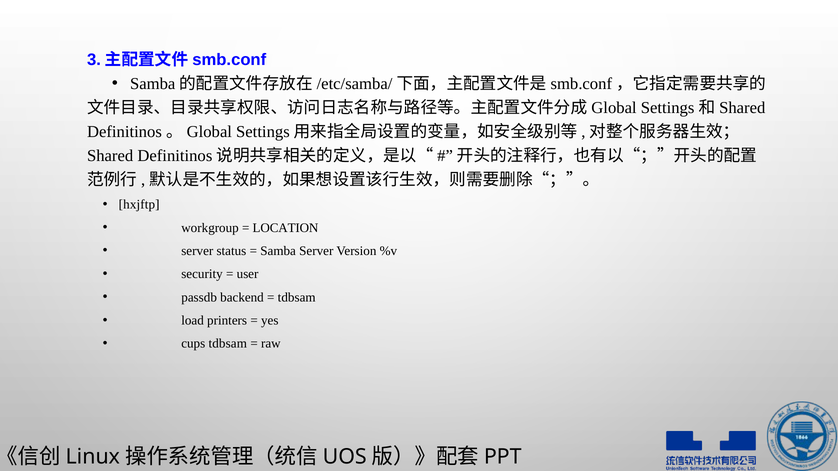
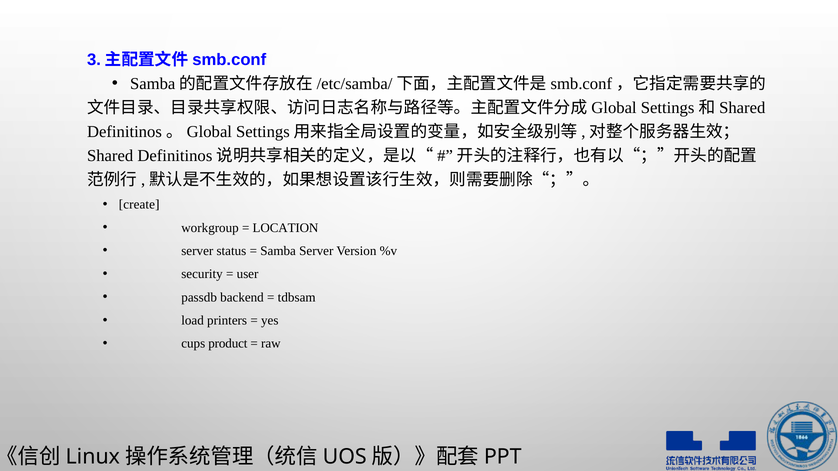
hxjftp: hxjftp -> create (139, 205)
cups tdbsam: tdbsam -> product (228, 344)
